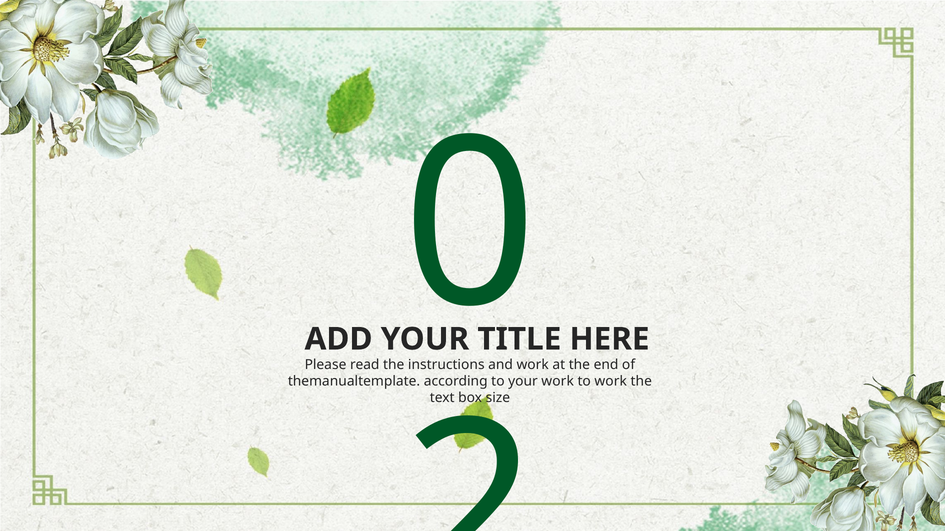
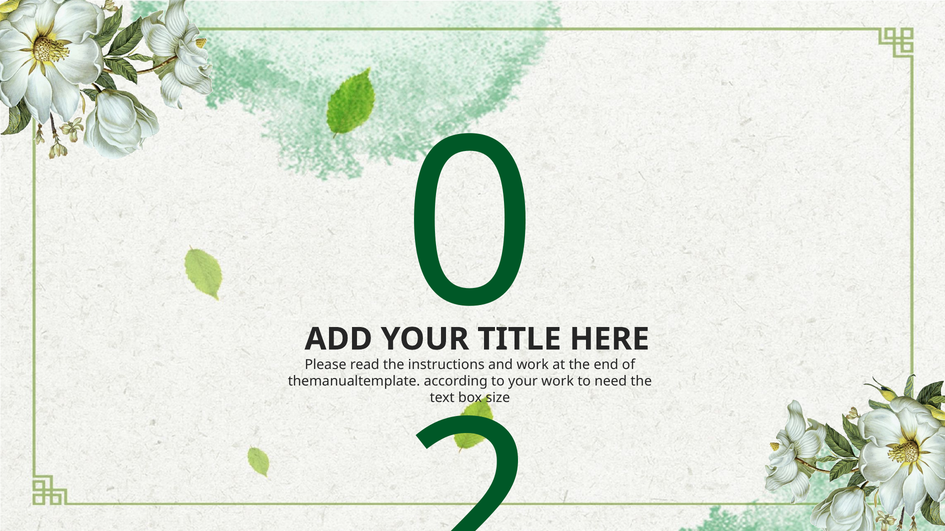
to work: work -> need (611, 381)
